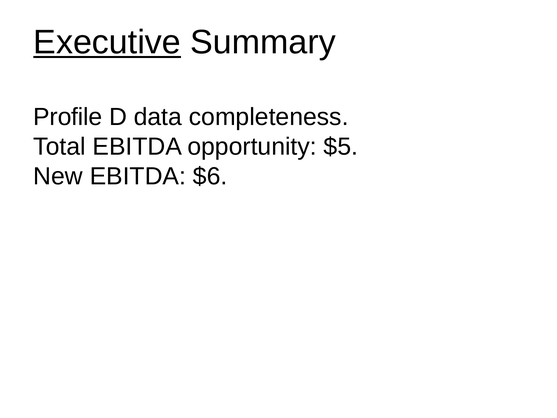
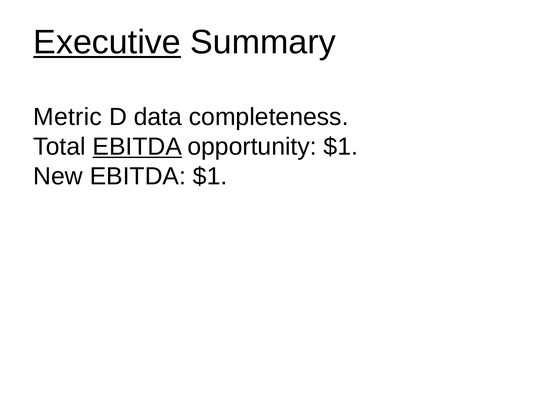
Profile: Profile -> Metric (68, 117)
EBITDA underline: none -> present (137, 147)
opportunity $5: $5 -> $1 (341, 147)
EBITDA $6: $6 -> $1 (210, 176)
